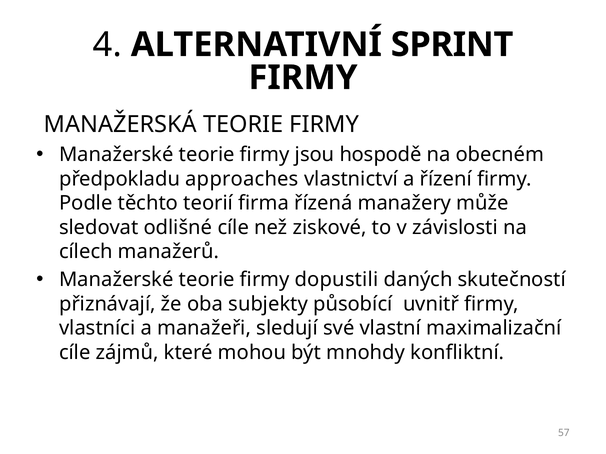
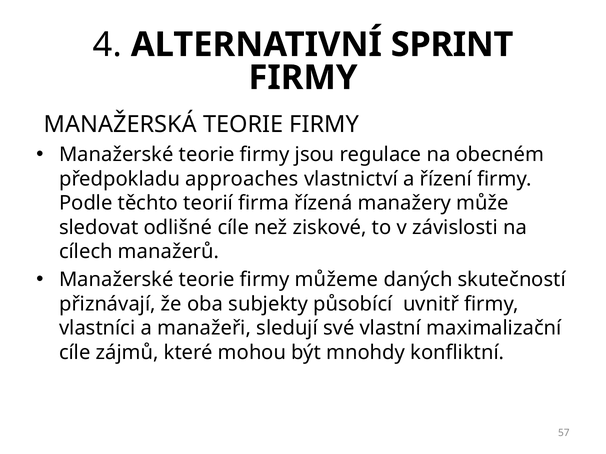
hospodě: hospodě -> regulace (381, 155)
dopustili: dopustili -> můžeme (337, 280)
